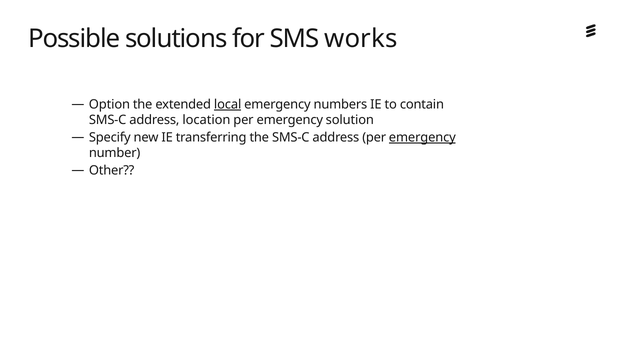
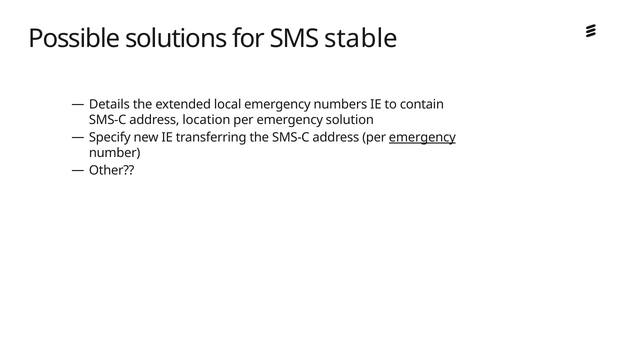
works: works -> stable (361, 39)
Option: Option -> Details (109, 104)
local underline: present -> none (228, 104)
